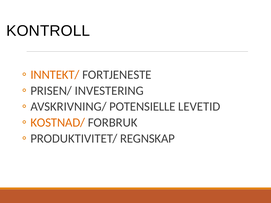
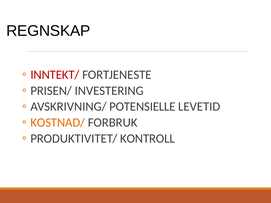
KONTROLL: KONTROLL -> REGNSKAP (48, 31)
INNTEKT/ colour: orange -> red (55, 75)
REGNSKAP: REGNSKAP -> KONTROLL (147, 139)
